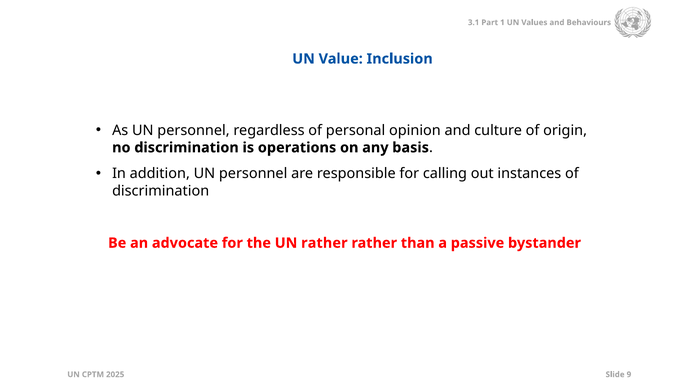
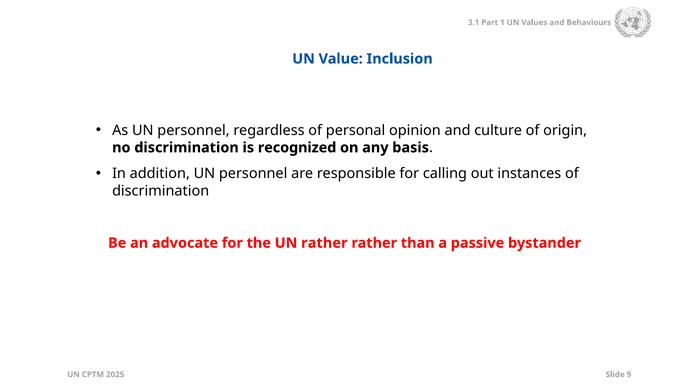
operations: operations -> recognized (297, 148)
